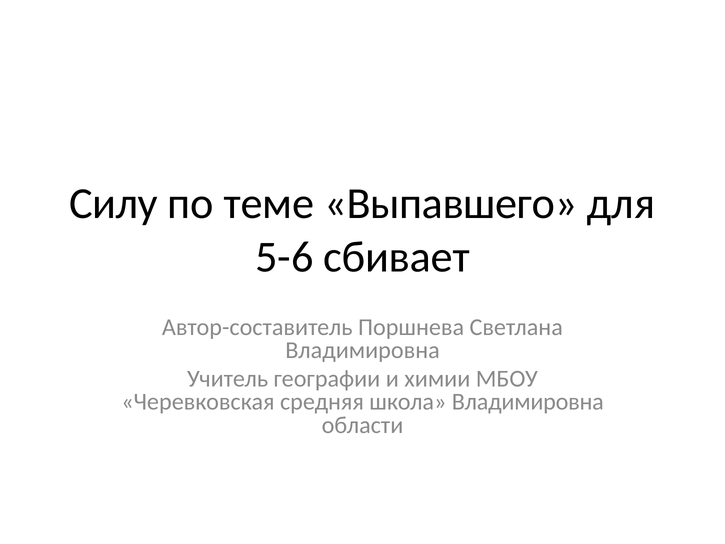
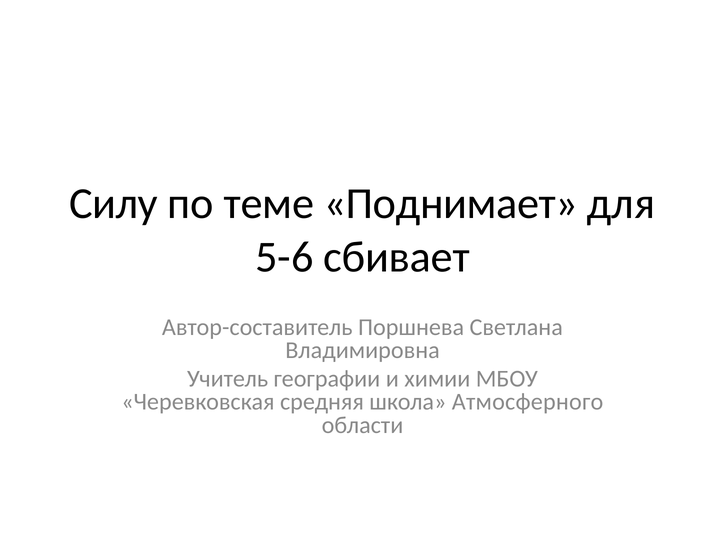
Выпавшего: Выпавшего -> Поднимает (451, 204)
школа Владимировна: Владимировна -> Атмосферного (528, 402)
